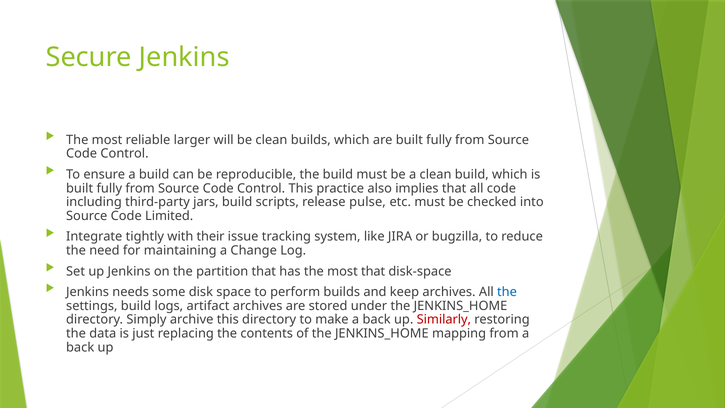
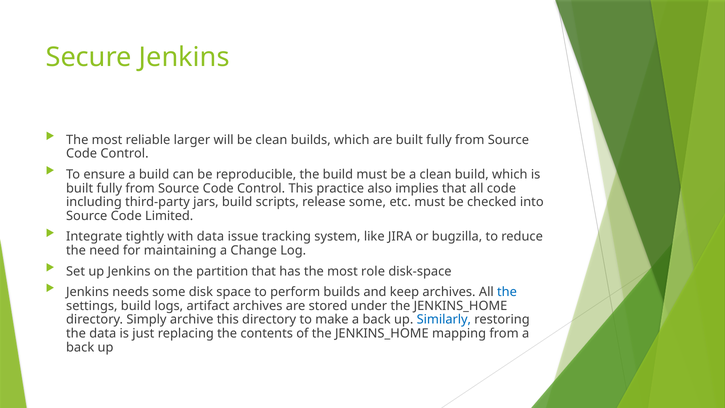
release pulse: pulse -> some (368, 202)
with their: their -> data (210, 237)
most that: that -> role (373, 271)
Similarly colour: red -> blue (444, 320)
